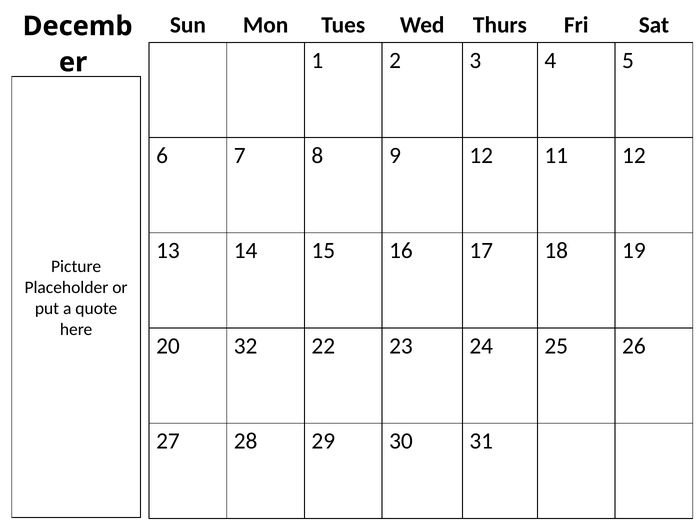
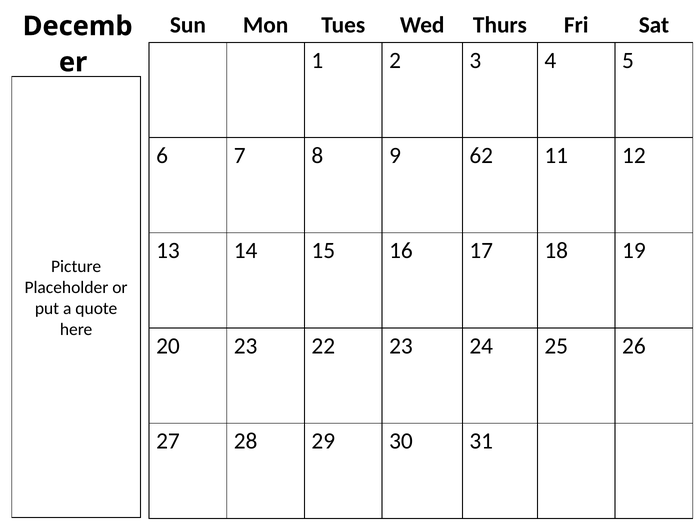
9 12: 12 -> 62 (481, 156)
20 32: 32 -> 23 (246, 346)
